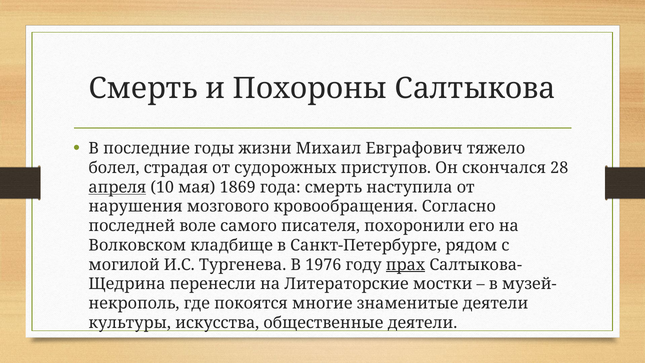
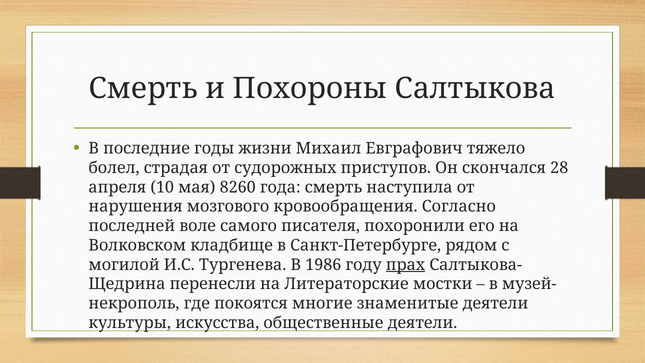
апреля underline: present -> none (117, 187)
1869: 1869 -> 8260 (238, 187)
1976: 1976 -> 1986 (323, 265)
